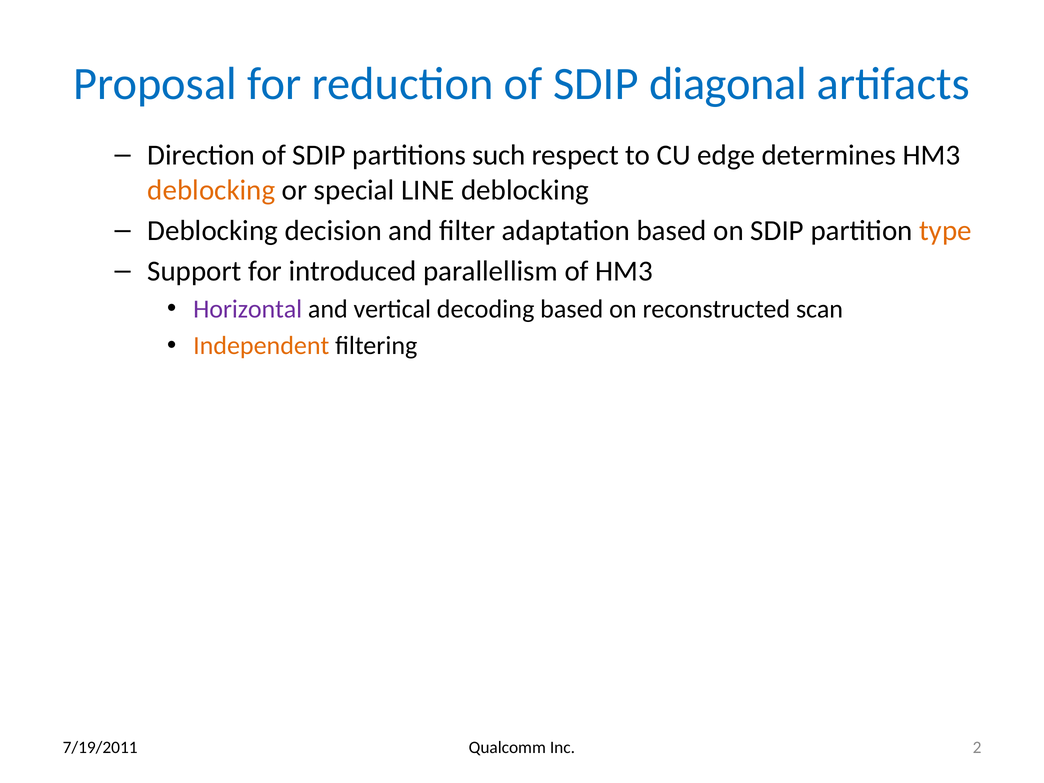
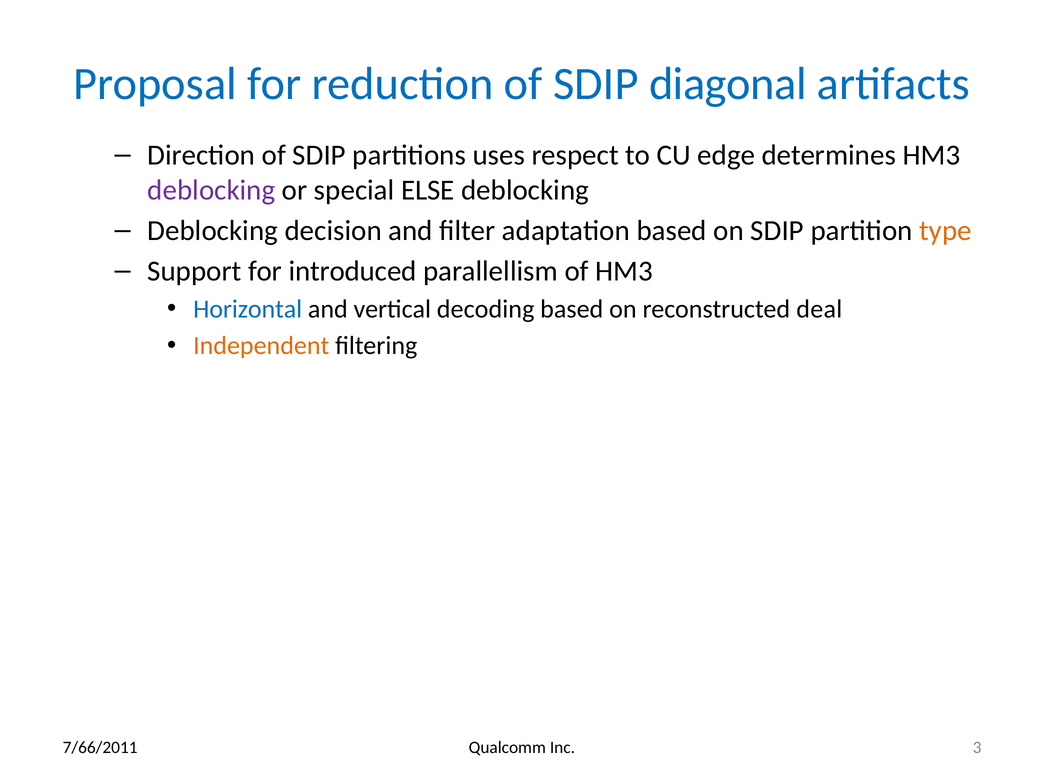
such: such -> uses (499, 155)
deblocking colour: orange -> purple (211, 190)
LINE: LINE -> ELSE (428, 190)
Horizontal colour: purple -> blue (248, 309)
scan: scan -> deal (819, 309)
2: 2 -> 3 (977, 748)
7/19/2011: 7/19/2011 -> 7/66/2011 (100, 748)
